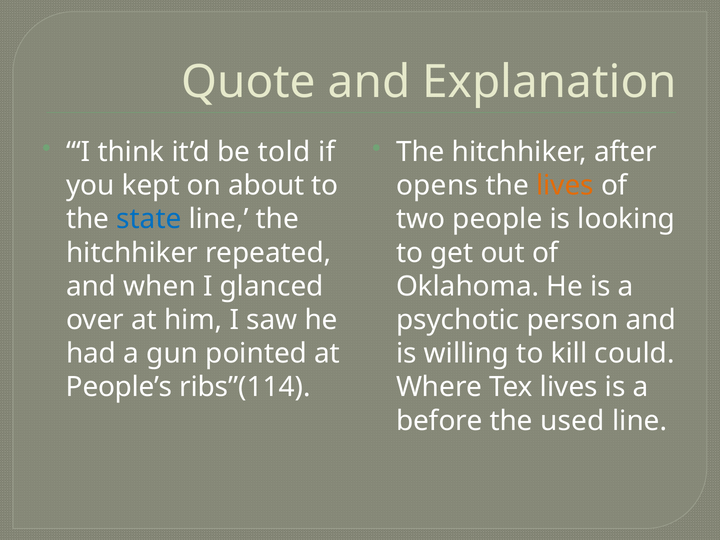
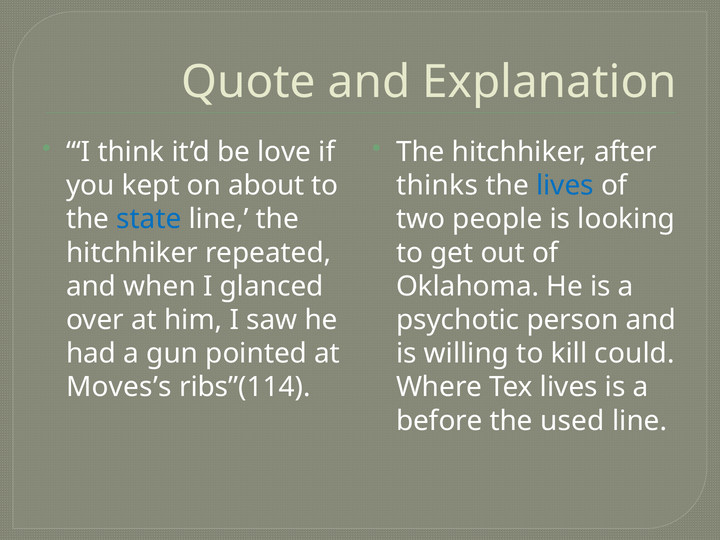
told: told -> love (284, 152)
opens: opens -> thinks (437, 186)
lives colour: orange -> blue (565, 186)
People’s: People’s -> Moves’s (119, 387)
